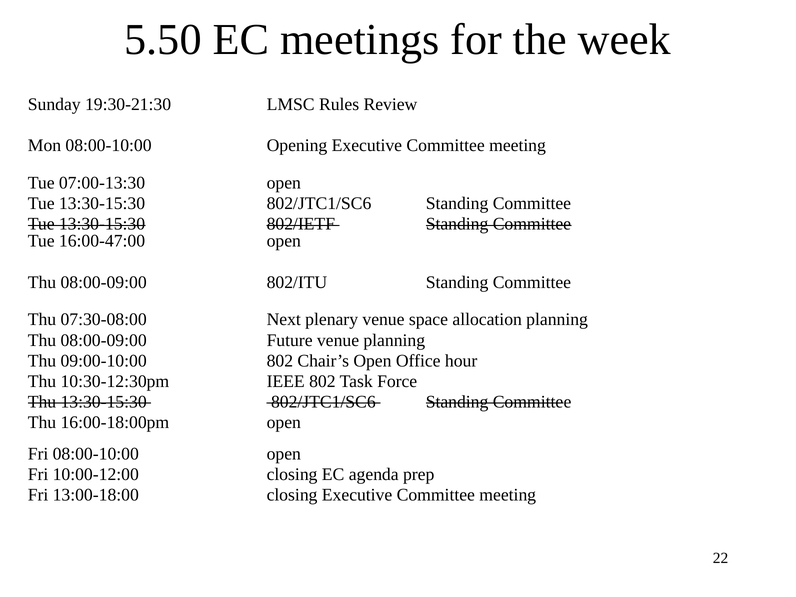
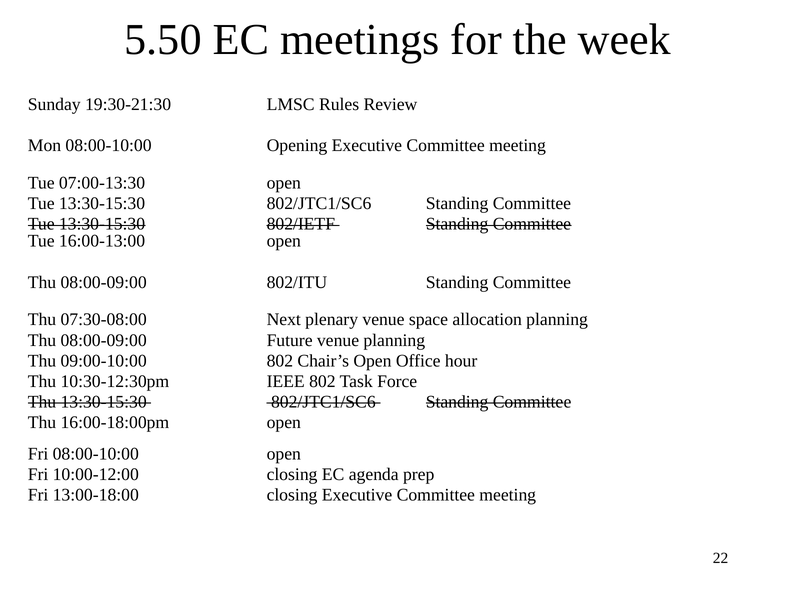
16:00-47:00: 16:00-47:00 -> 16:00-13:00 (102, 241)
